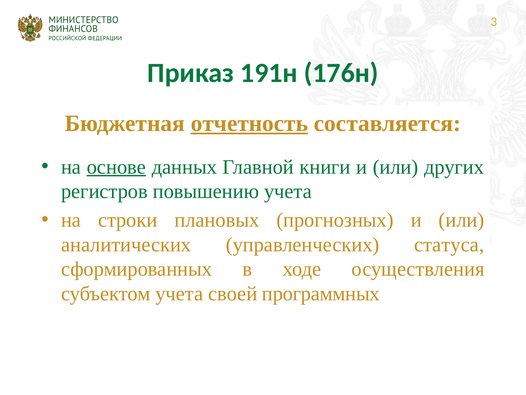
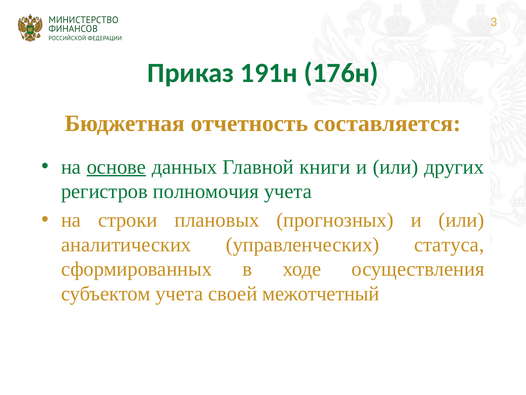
отчетность underline: present -> none (249, 123)
повышению: повышению -> полномочия (206, 191)
программных: программных -> межотчетный (321, 293)
